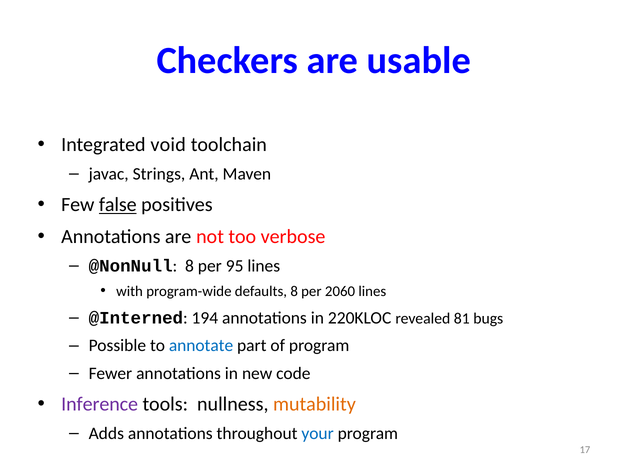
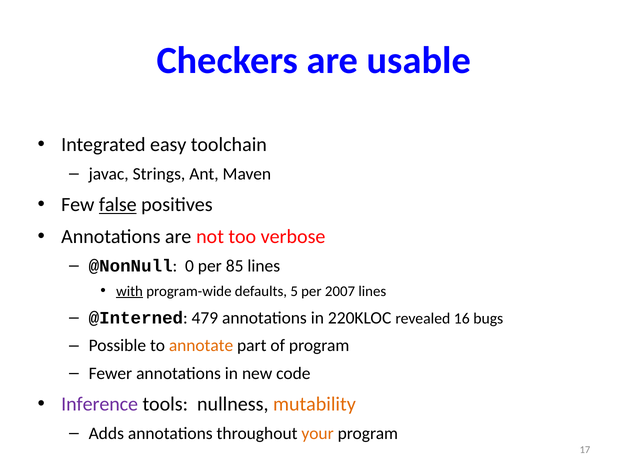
void: void -> easy (168, 145)
@NonNull 8: 8 -> 0 (190, 266)
95: 95 -> 85 (235, 266)
with underline: none -> present (130, 291)
defaults 8: 8 -> 5 (294, 291)
2060: 2060 -> 2007 (340, 291)
194: 194 -> 479 (205, 318)
81: 81 -> 16 (462, 318)
annotate colour: blue -> orange (201, 346)
your colour: blue -> orange (318, 434)
